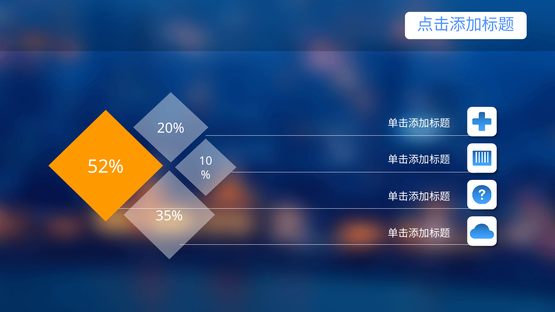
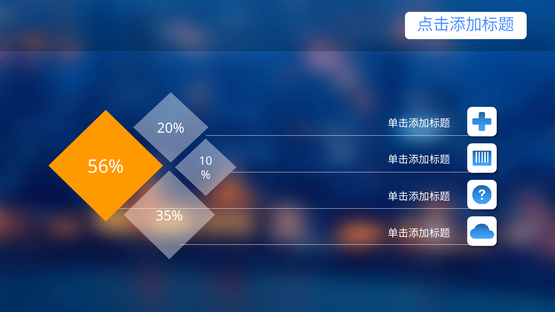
52%: 52% -> 56% (106, 167)
